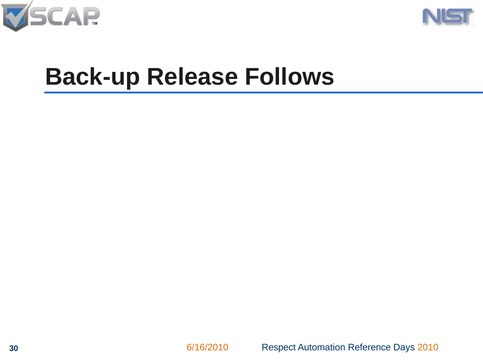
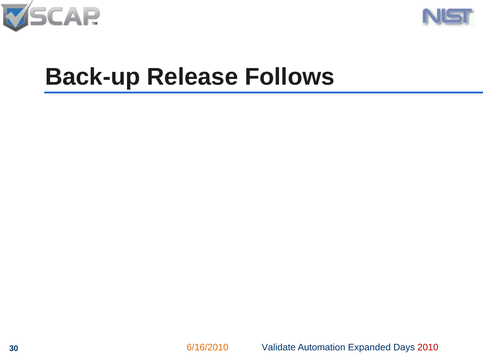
Respect: Respect -> Validate (279, 348)
Reference: Reference -> Expanded (369, 348)
2010 colour: orange -> red (428, 348)
